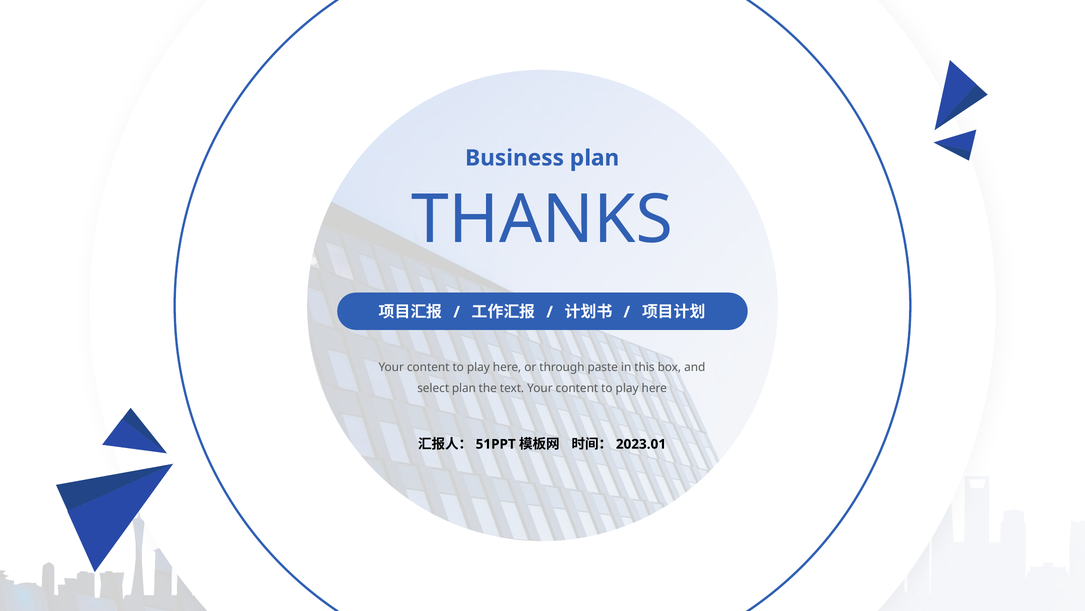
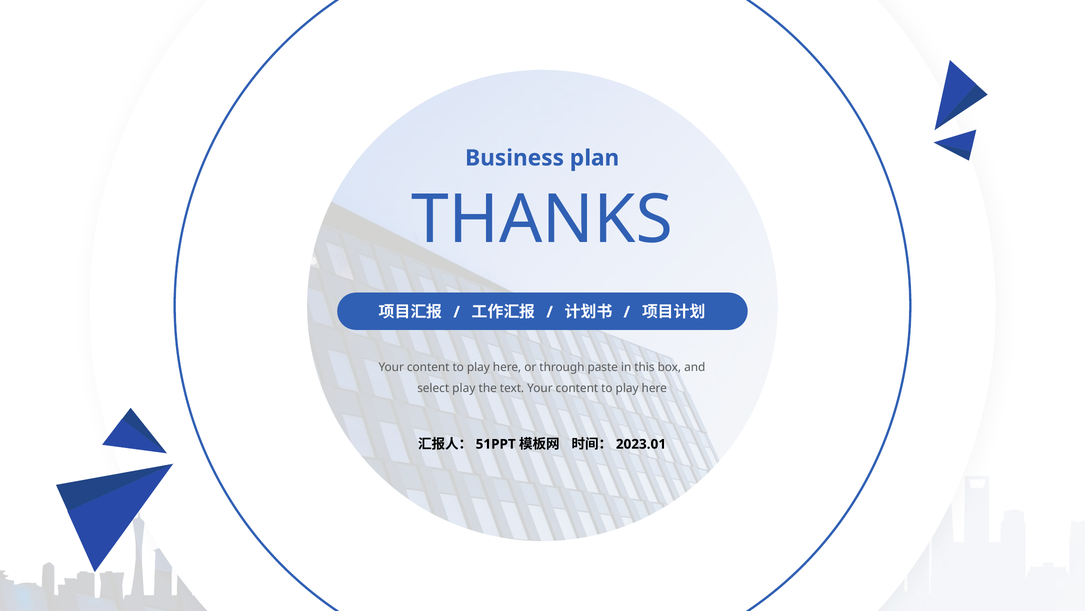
select plan: plan -> play (464, 388)
